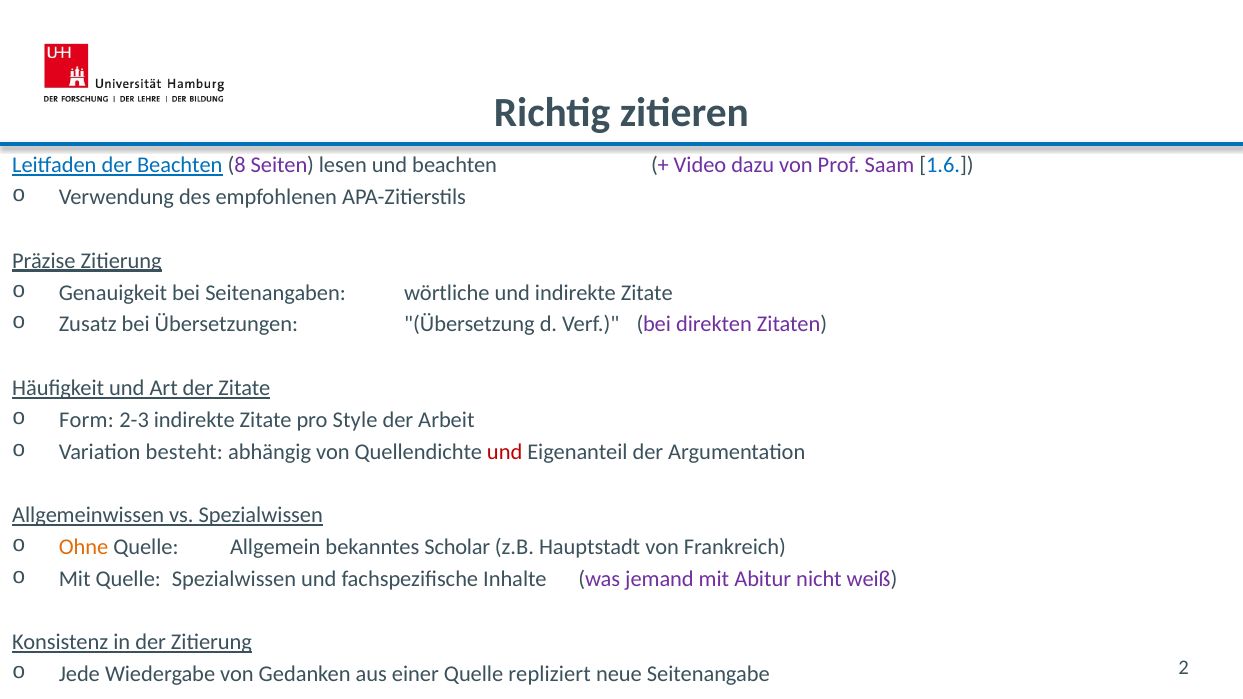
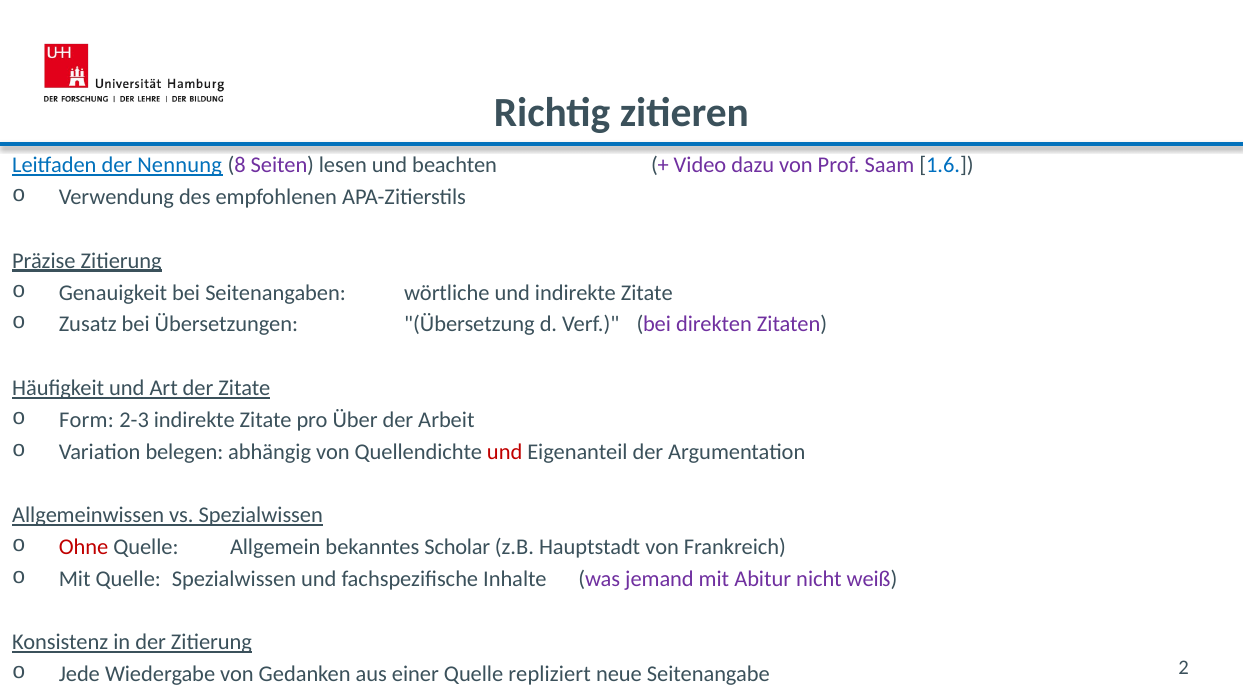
der Beachten: Beachten -> Nennung (180, 165)
Style: Style -> Über (355, 420)
besteht: besteht -> belegen (184, 452)
Ohne colour: orange -> red (84, 547)
